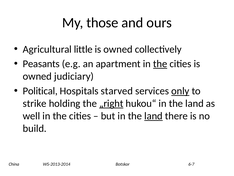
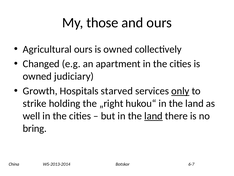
Agricultural little: little -> ours (83, 49)
Peasants: Peasants -> Changed (41, 64)
the underline: present -> none (160, 64)
Political: Political -> Growth (40, 91)
„right underline: present -> none (111, 103)
build: build -> bring (35, 128)
